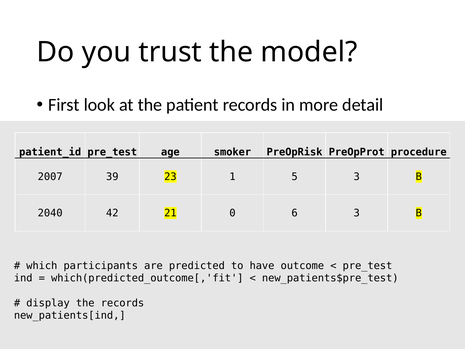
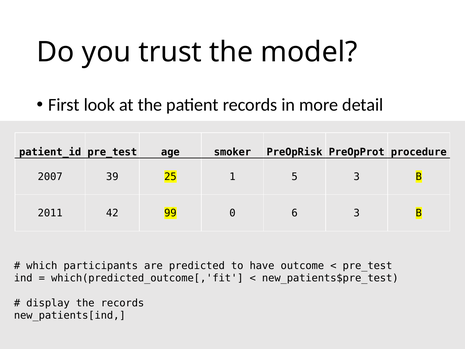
23: 23 -> 25 (170, 177)
2040: 2040 -> 2011 (50, 213)
21: 21 -> 99 (170, 213)
